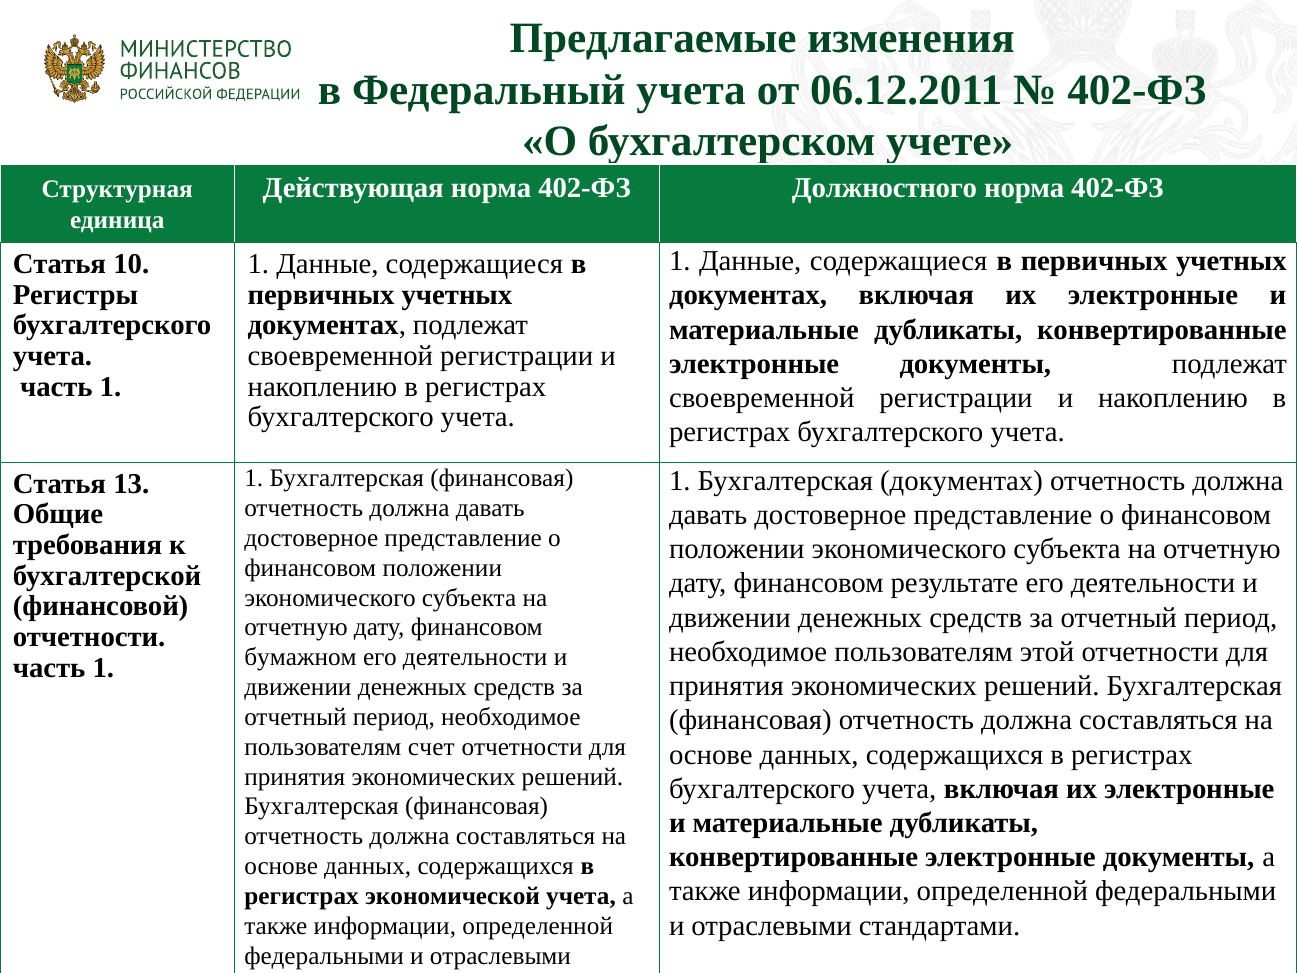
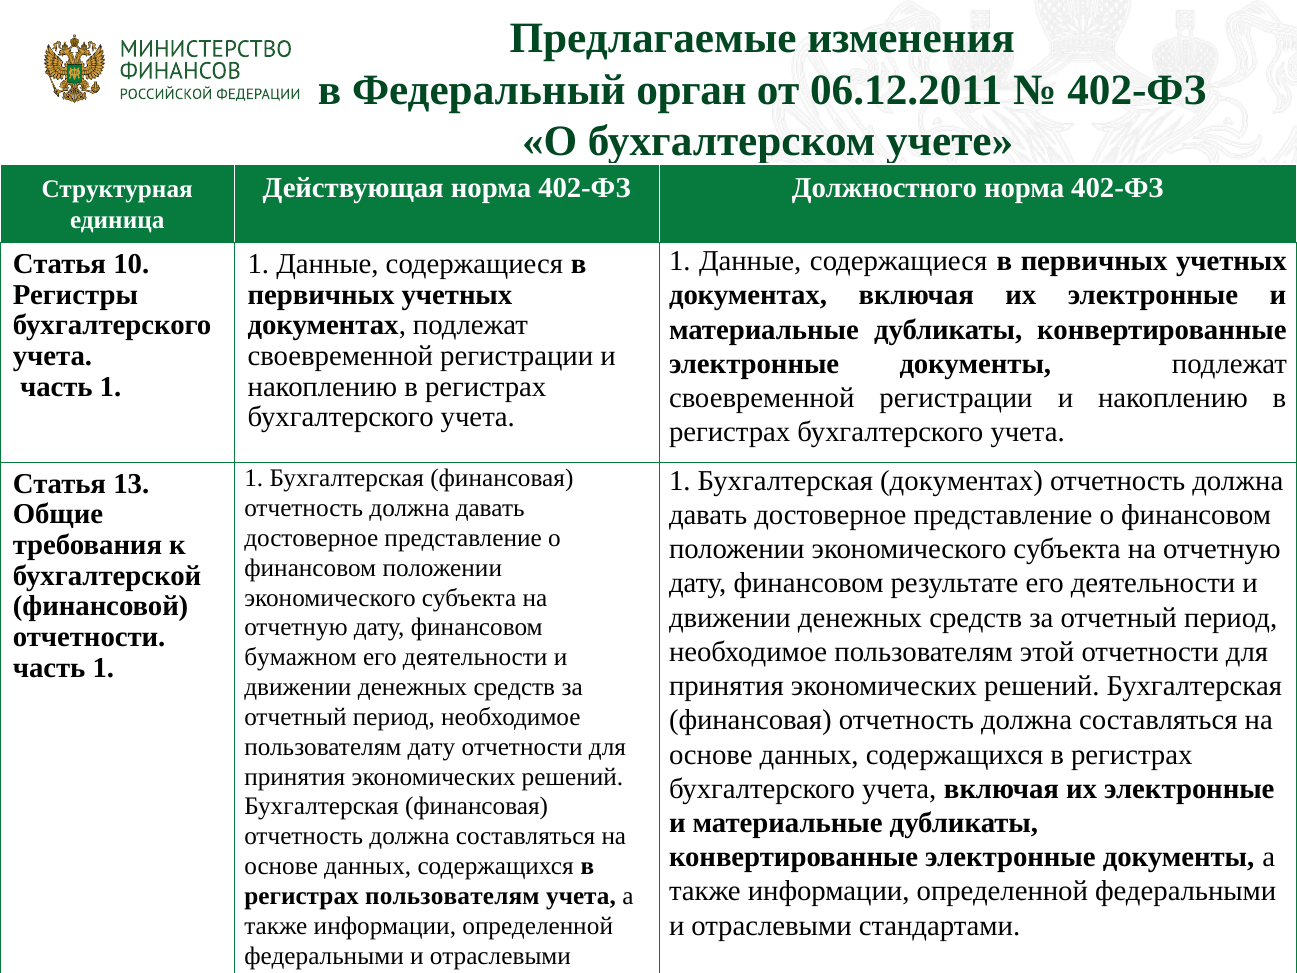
Федеральный учета: учета -> орган (691, 90)
пользователям счет: счет -> дату (431, 747)
регистрах экономической: экономической -> пользователям (452, 896)
